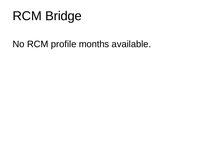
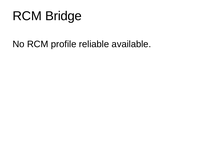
months: months -> reliable (94, 44)
